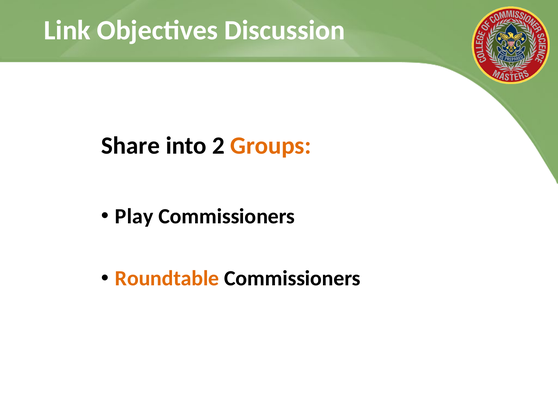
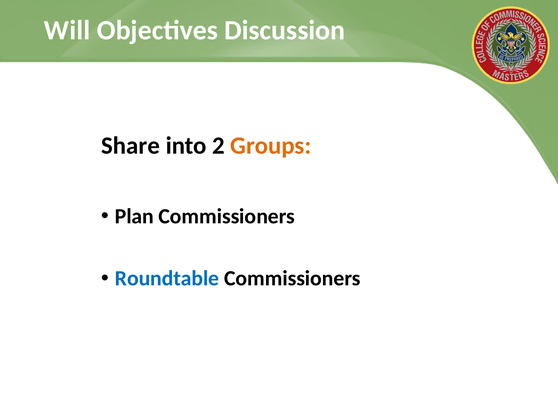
Link: Link -> Will (67, 30)
Play: Play -> Plan (134, 216)
Roundtable colour: orange -> blue (167, 279)
